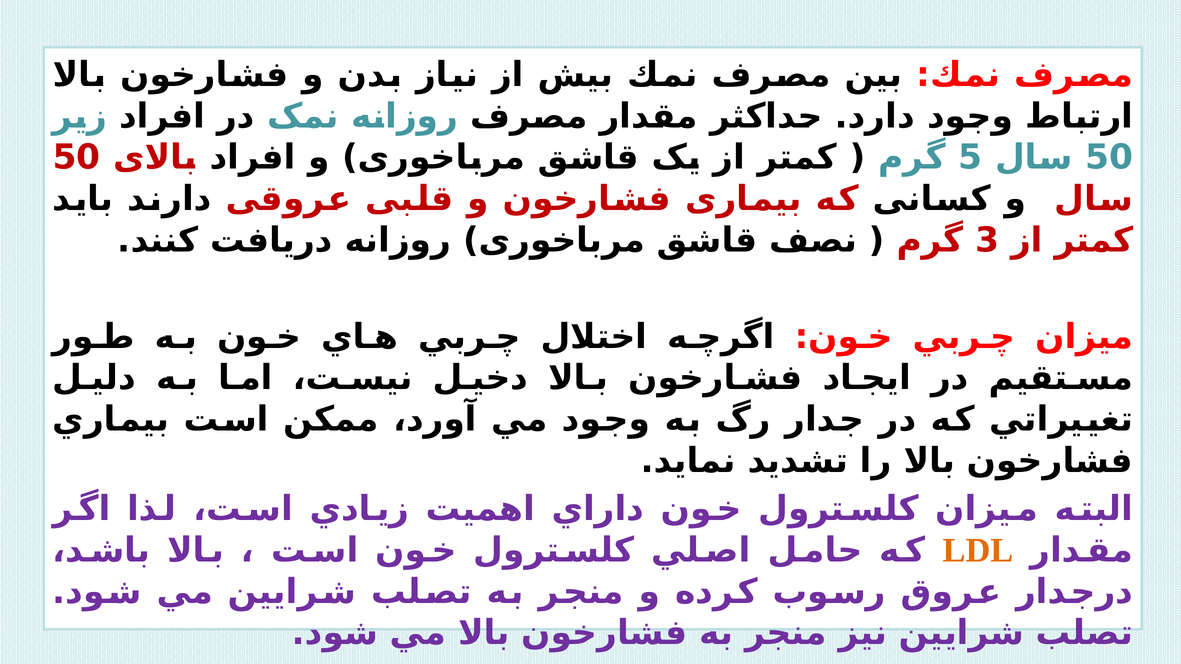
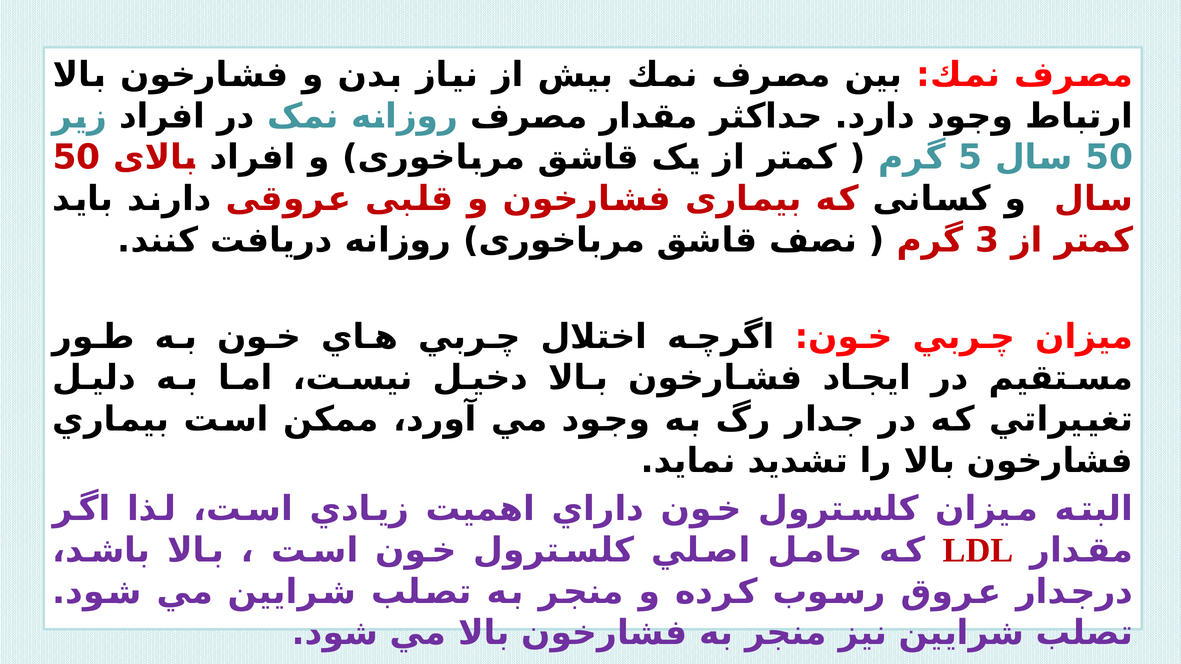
LDL colour: orange -> red (978, 551)
